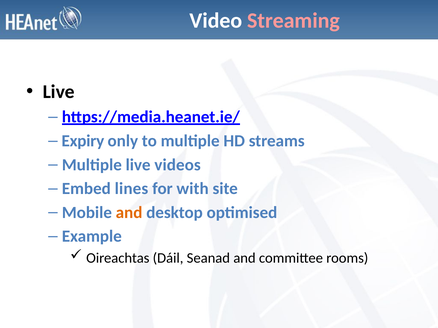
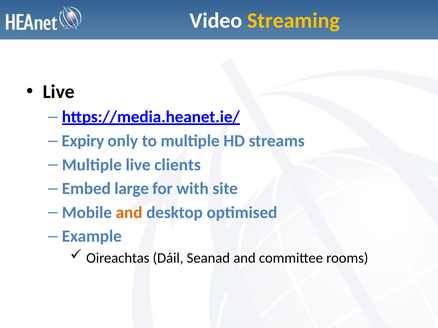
Streaming colour: pink -> yellow (294, 21)
videos: videos -> clients (178, 165)
lines: lines -> large (132, 189)
